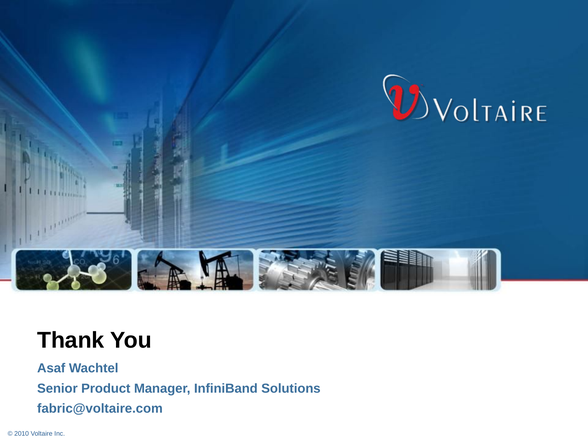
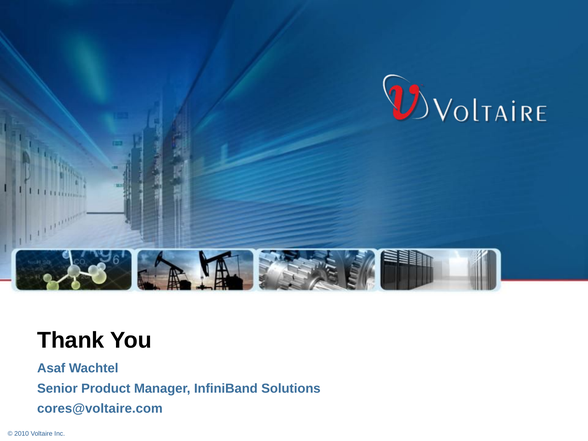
fabric@voltaire.com: fabric@voltaire.com -> cores@voltaire.com (100, 408)
